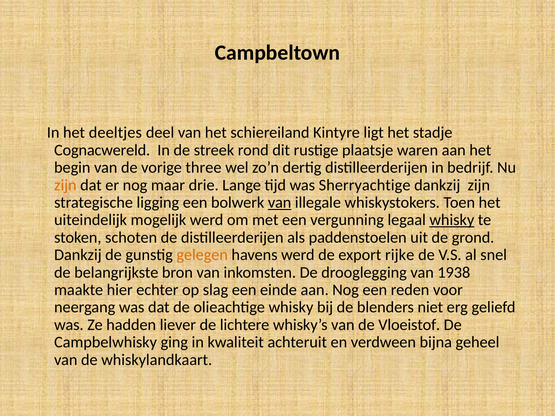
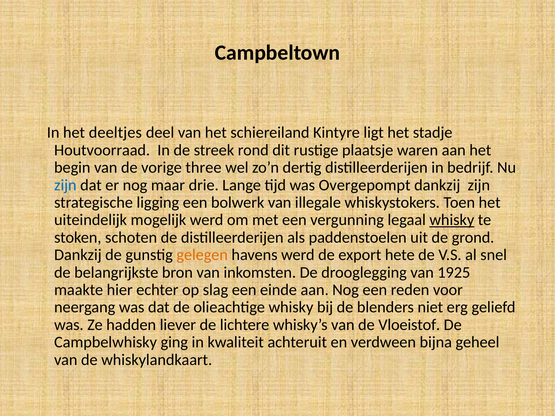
Cognacwereld: Cognacwereld -> Houtvoorraad (102, 150)
zijn colour: orange -> blue (65, 185)
Sherryachtige: Sherryachtige -> Overgepompt (365, 185)
van underline: present -> none (280, 203)
rijke: rijke -> hete (400, 255)
1938: 1938 -> 1925 (454, 273)
